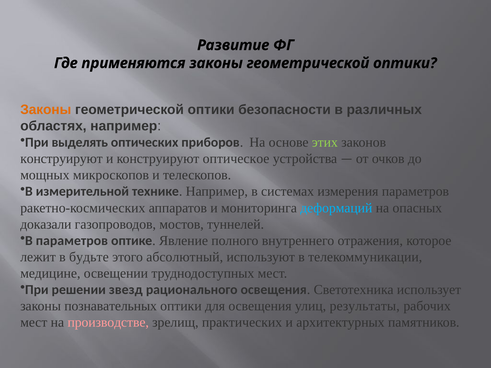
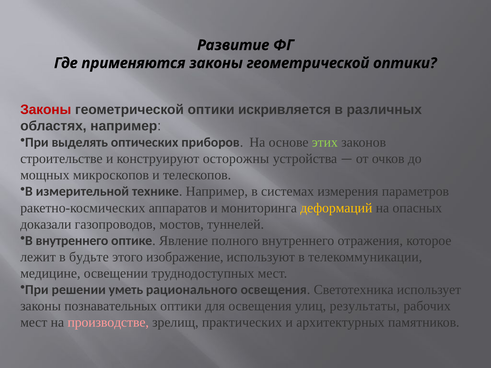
Законы colour: orange -> red (46, 110)
безопасности: безопасности -> искривляется (285, 110)
конструируют: конструируют -> строительстве (61, 159)
оптическое: оптическое -> осторожны (236, 159)
деформаций colour: light blue -> yellow (336, 208)
В параметров: параметров -> внутреннего (72, 241)
абсолютный: абсолютный -> изображение (185, 257)
звезд: звезд -> уметь (126, 290)
